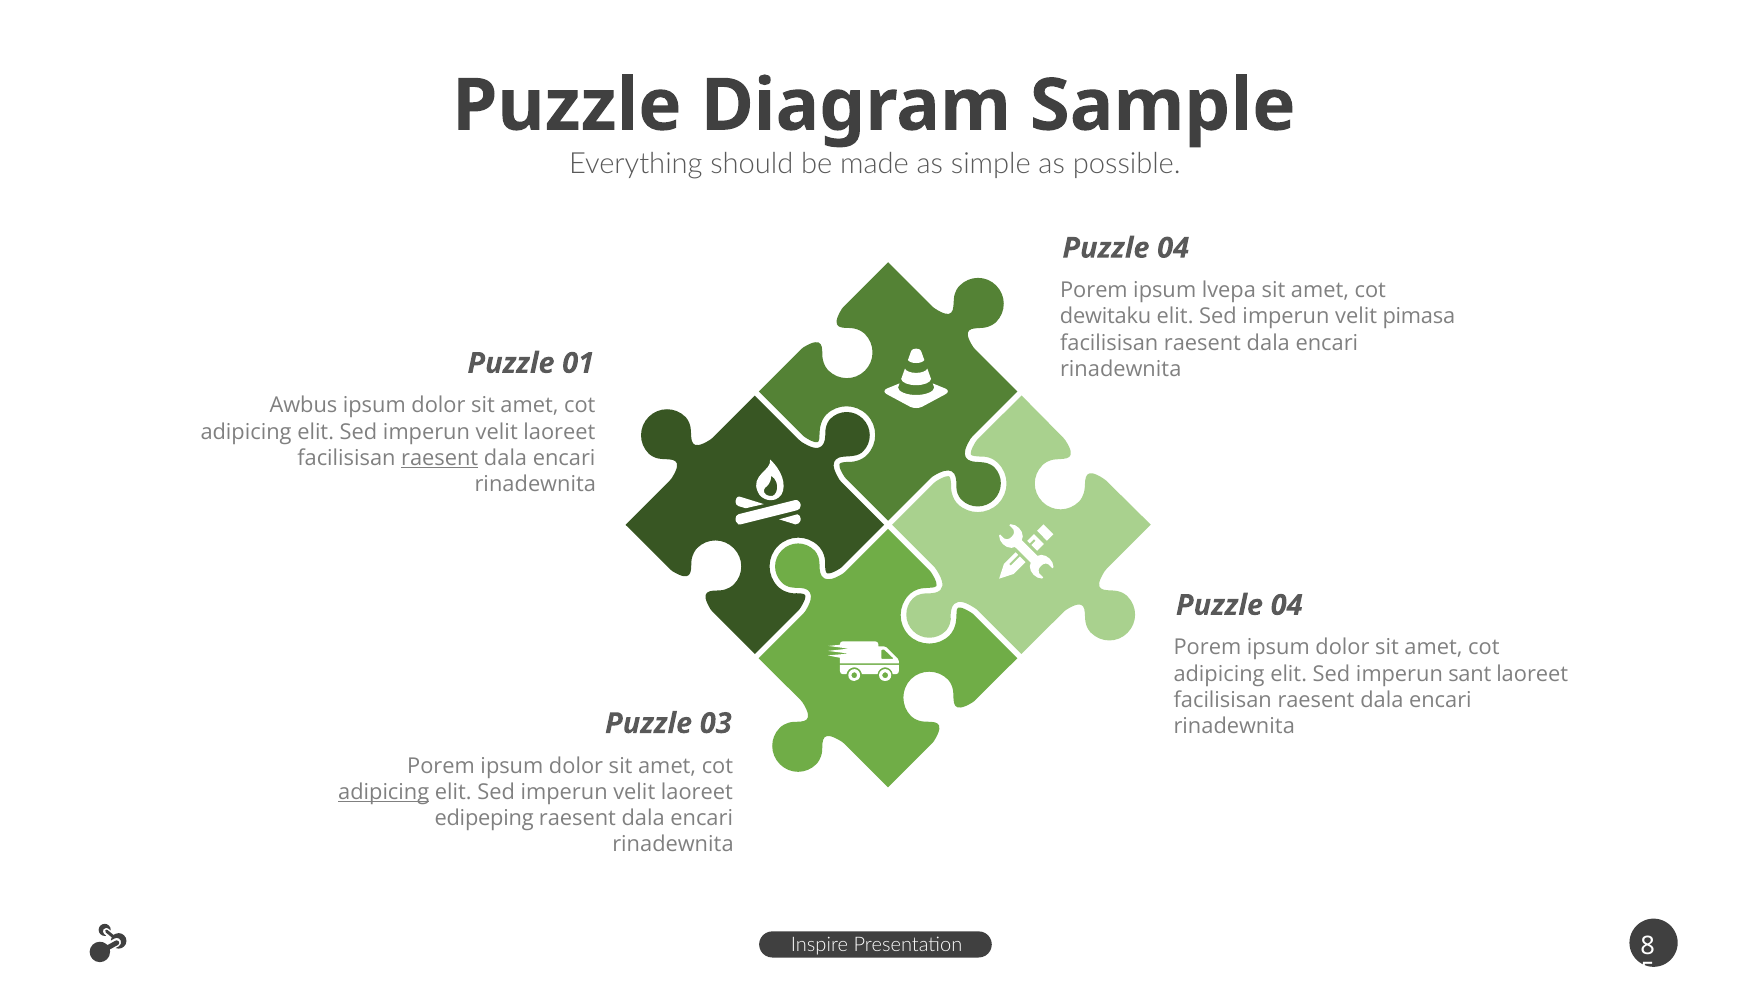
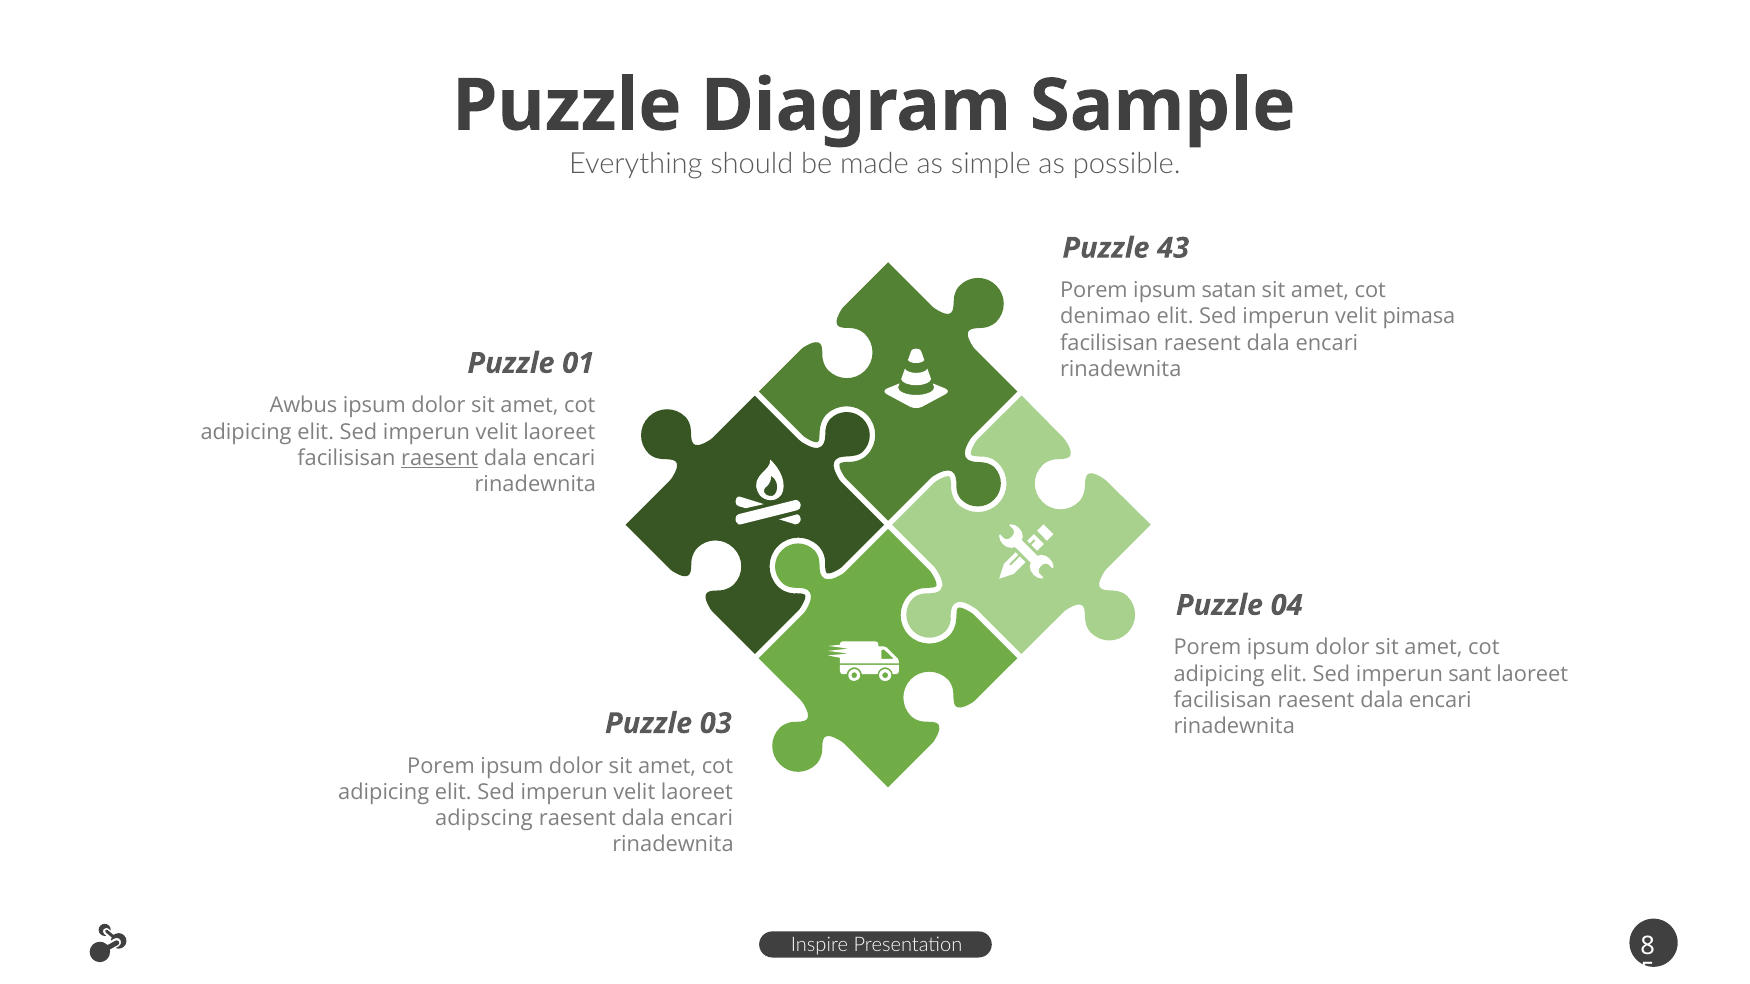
04: 04 -> 43 (1173, 248)
lvepa: lvepa -> satan (1229, 291)
dewitaku: dewitaku -> denimao (1105, 317)
adipicing underline: present -> none (384, 792)
edipeping: edipeping -> adipscing (484, 819)
